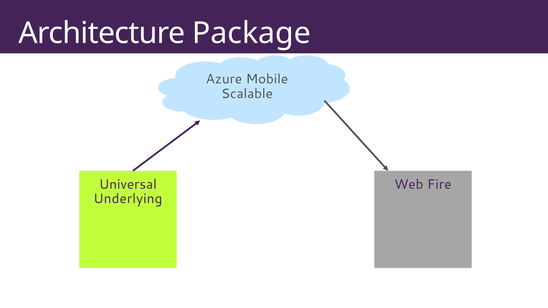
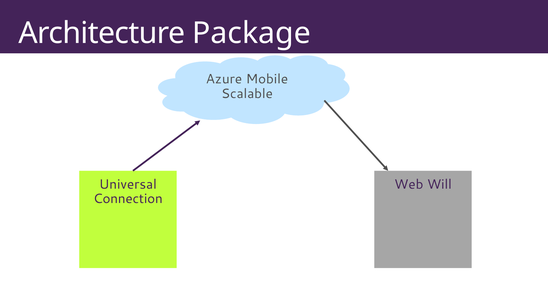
Fire: Fire -> Will (439, 184)
Underlying: Underlying -> Connection (128, 199)
